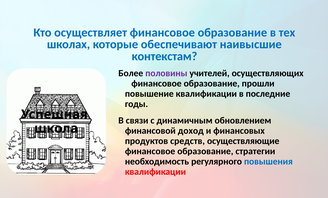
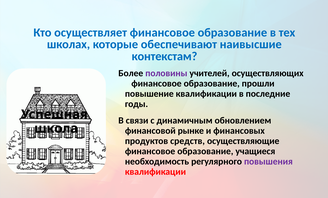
доход: доход -> рынке (191, 131)
стратегии: стратегии -> учащиеся (255, 151)
повышения colour: blue -> purple (268, 161)
